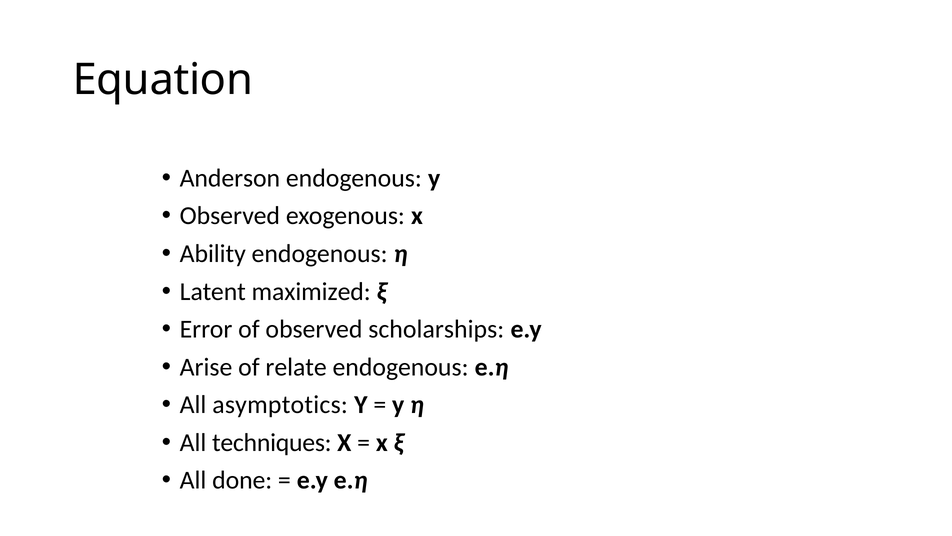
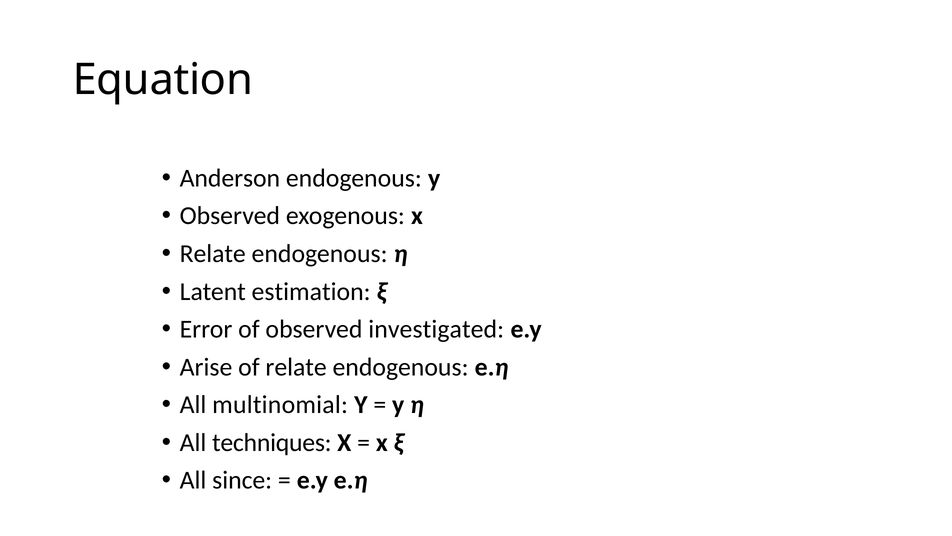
Ability: Ability -> Relate (213, 253)
maximized: maximized -> estimation (311, 291)
scholarships: scholarships -> investigated (436, 329)
asymptotics: asymptotics -> multinomial (280, 404)
done: done -> since (242, 480)
